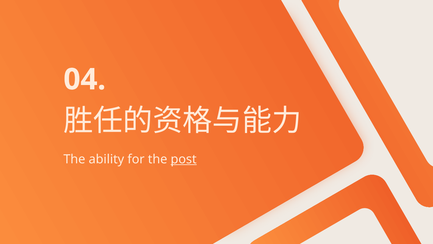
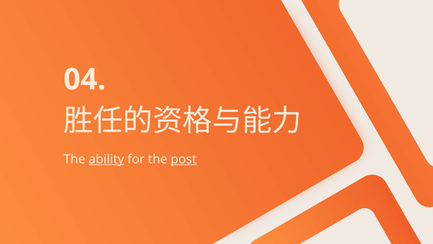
ability underline: none -> present (106, 159)
